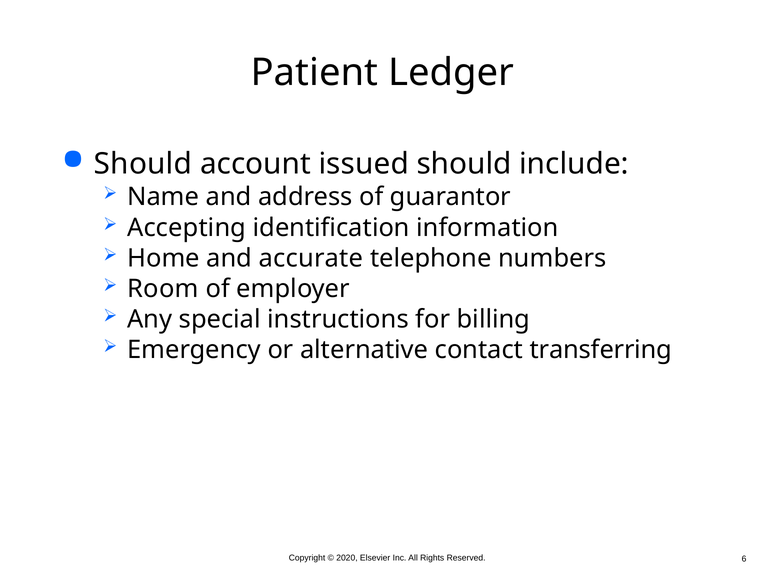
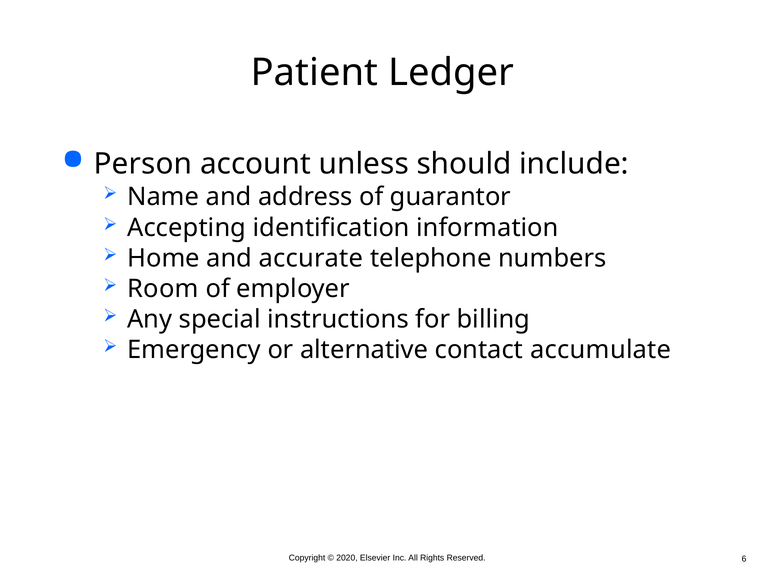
Should: Should -> Person (143, 164)
issued: issued -> unless (364, 164)
transferring: transferring -> accumulate (601, 350)
